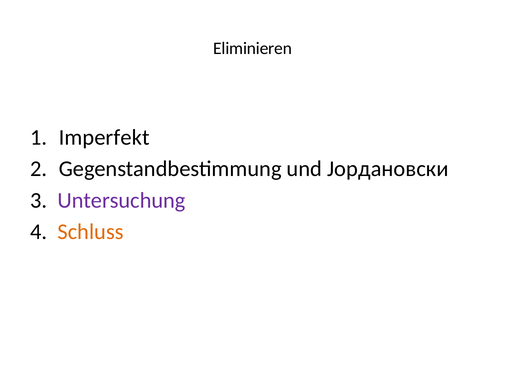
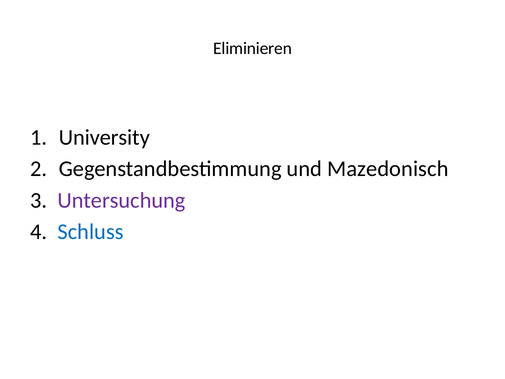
Imperfekt: Imperfekt -> University (104, 137)
Јордановски: Јордановски -> Mazedonisch (388, 169)
Schluss colour: orange -> blue (91, 232)
